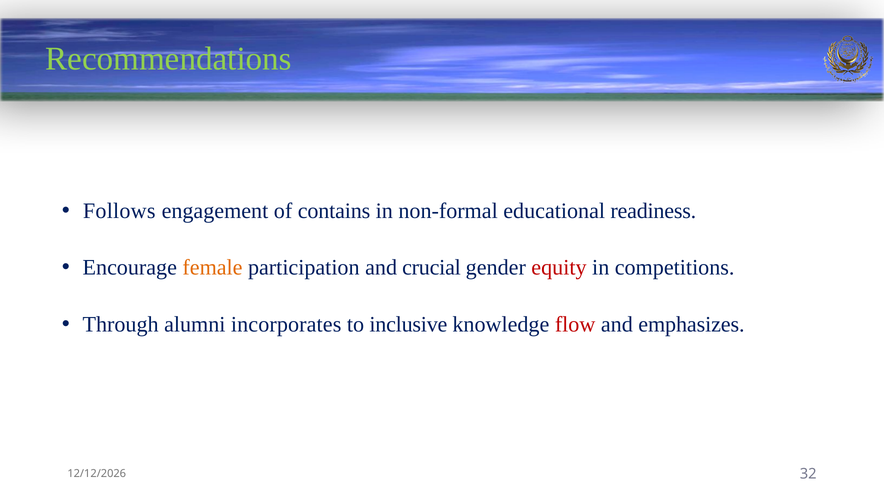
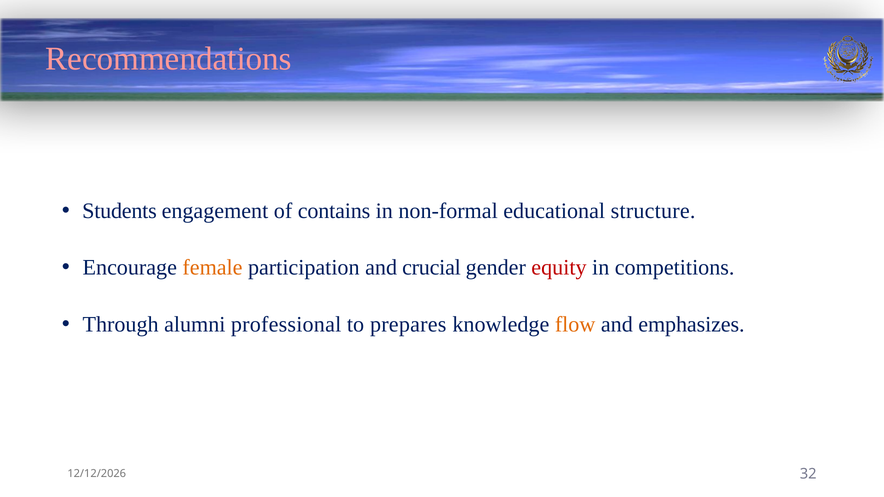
Recommendations colour: light green -> pink (169, 59)
Follows: Follows -> Students (119, 211)
readiness: readiness -> structure (653, 211)
incorporates: incorporates -> professional (286, 325)
inclusive: inclusive -> prepares (408, 325)
flow colour: red -> orange (575, 325)
